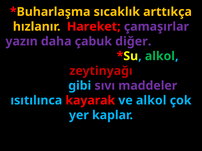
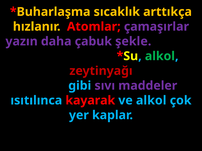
Hareket: Hareket -> Atomlar (94, 27)
diğer: diğer -> şekle (133, 41)
